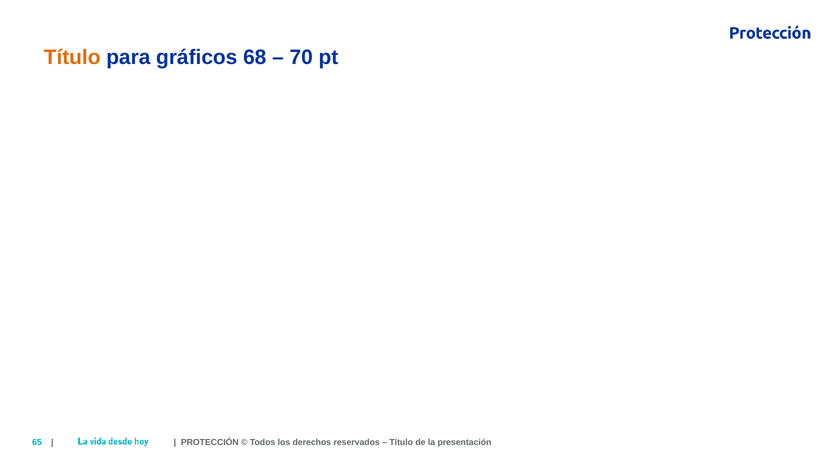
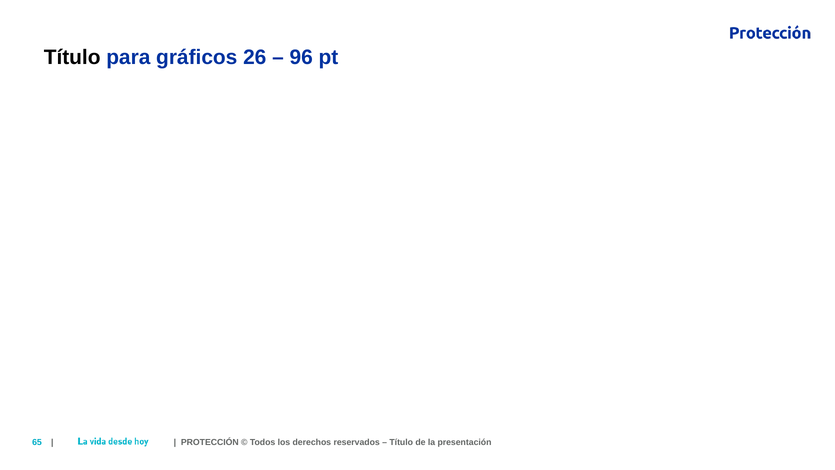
Título colour: orange -> black (72, 57)
68: 68 -> 26 (255, 57)
70: 70 -> 96 (301, 57)
